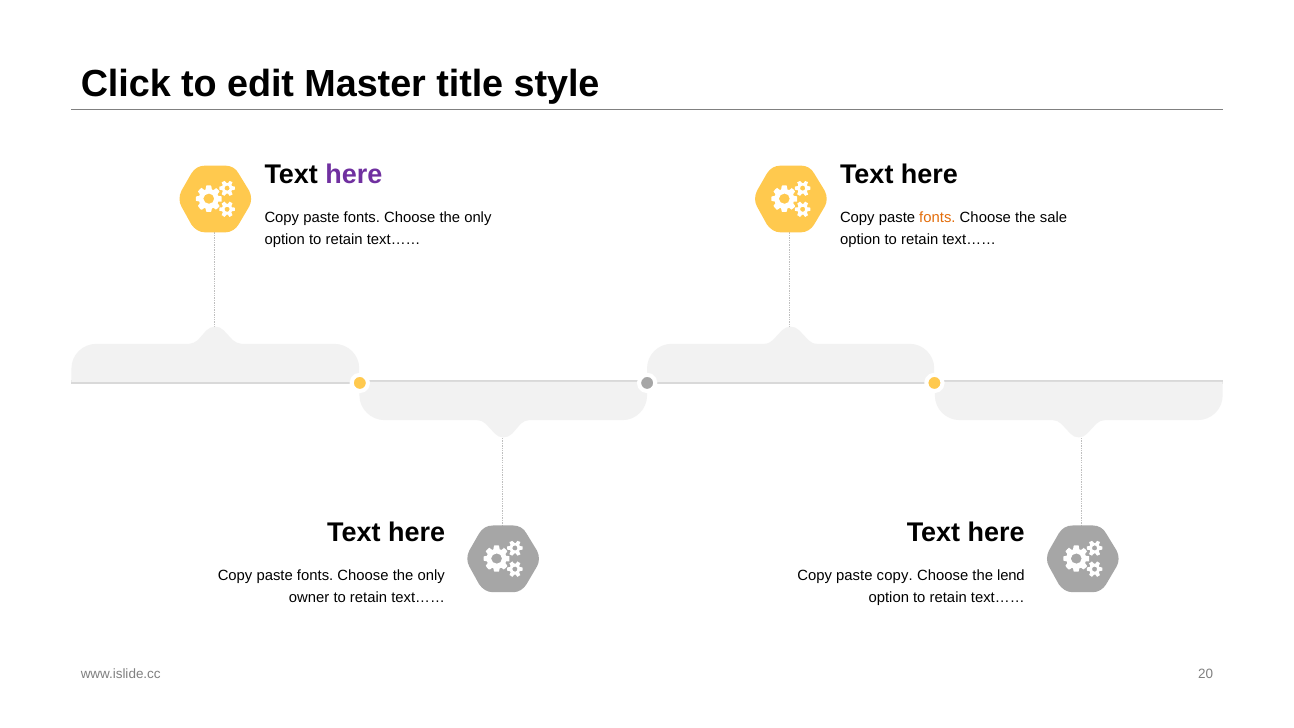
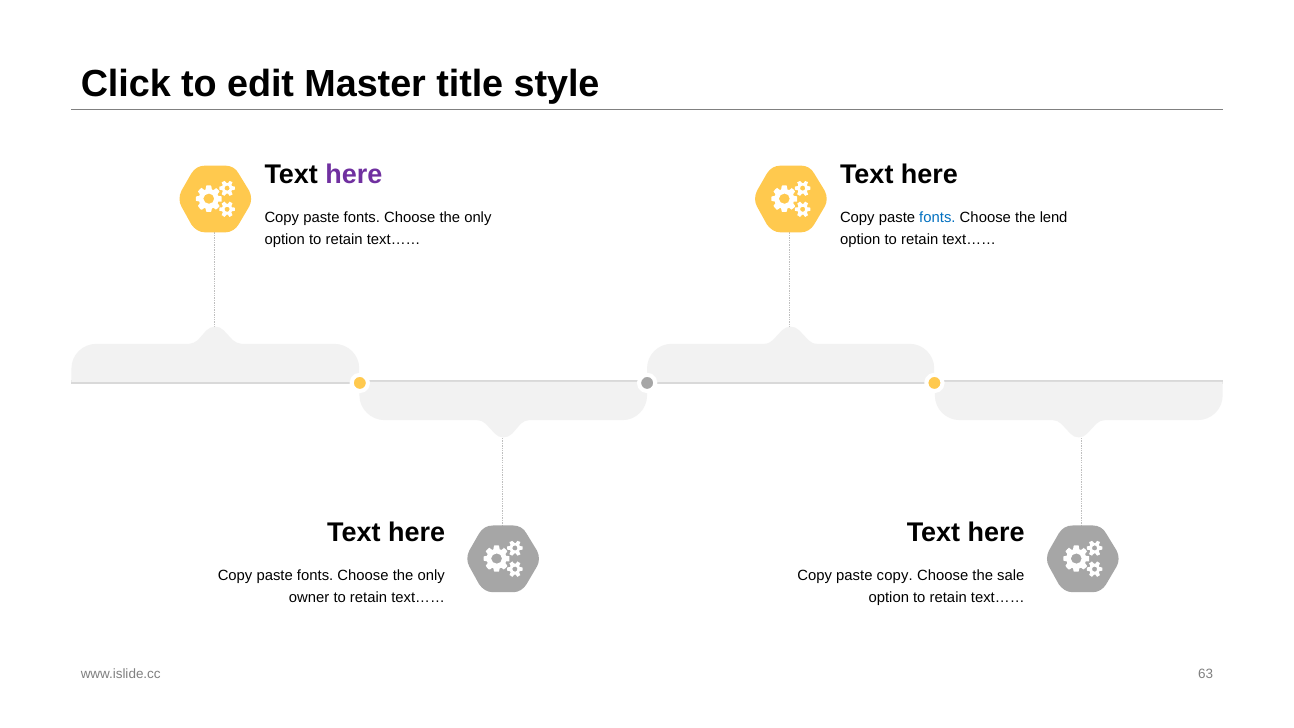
fonts colour: orange -> blue (937, 218)
sale: sale -> lend (1054, 218)
lend: lend -> sale (1011, 576)
20: 20 -> 63 (1206, 674)
